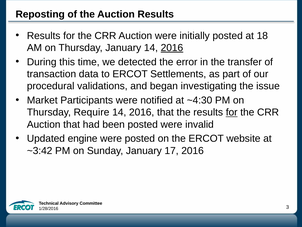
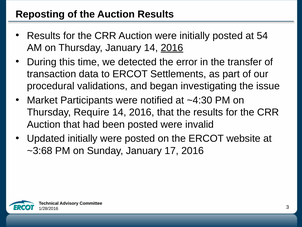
18: 18 -> 54 (262, 36)
for underline: present -> none (232, 112)
Updated engine: engine -> initially (83, 138)
~3:42: ~3:42 -> ~3:68 (40, 150)
